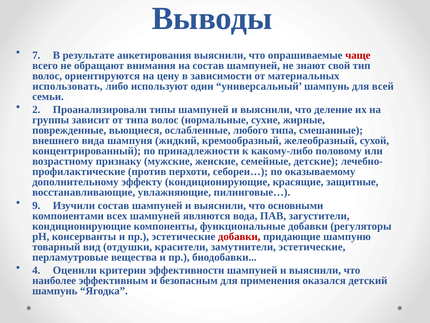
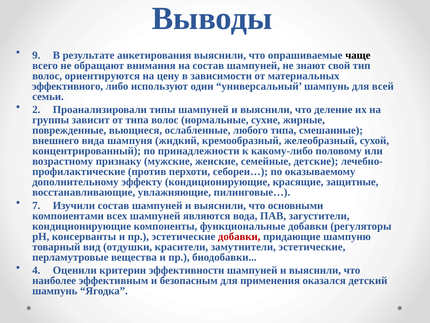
7: 7 -> 9 (36, 55)
чаще colour: red -> black (358, 55)
использовать: использовать -> эффективного (68, 86)
9: 9 -> 7 (36, 205)
